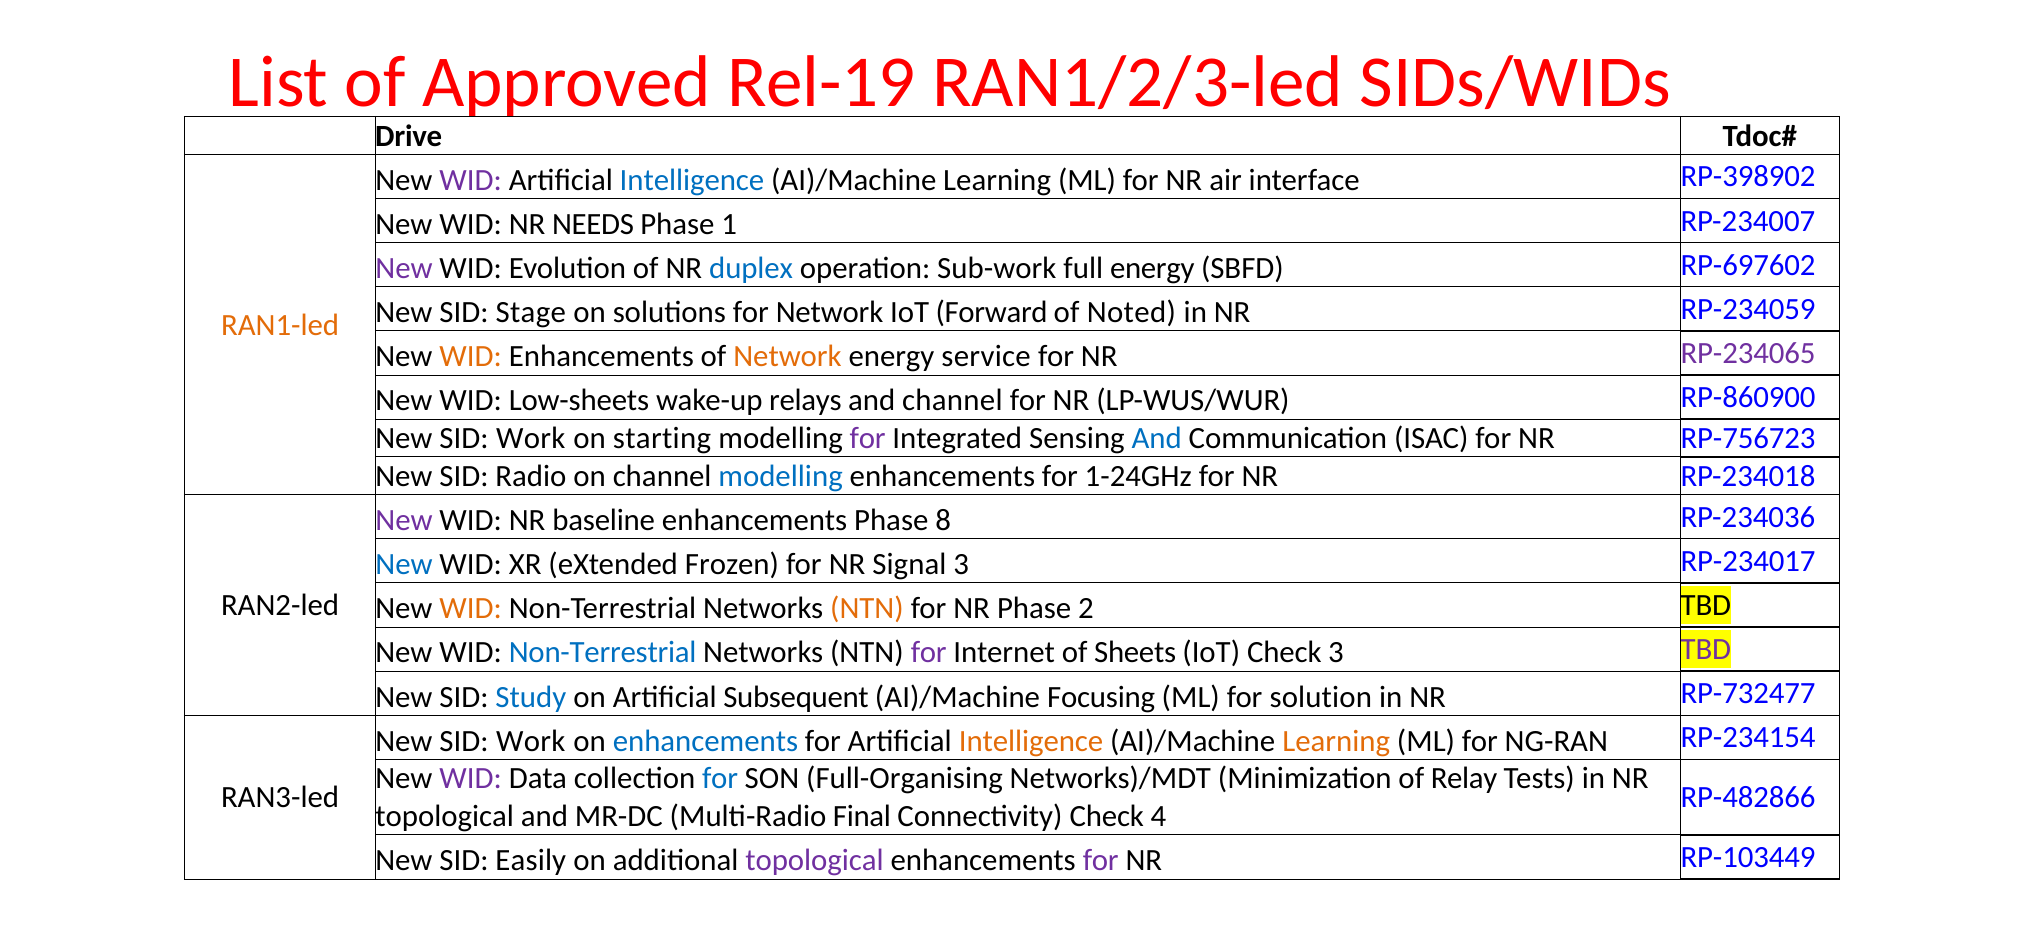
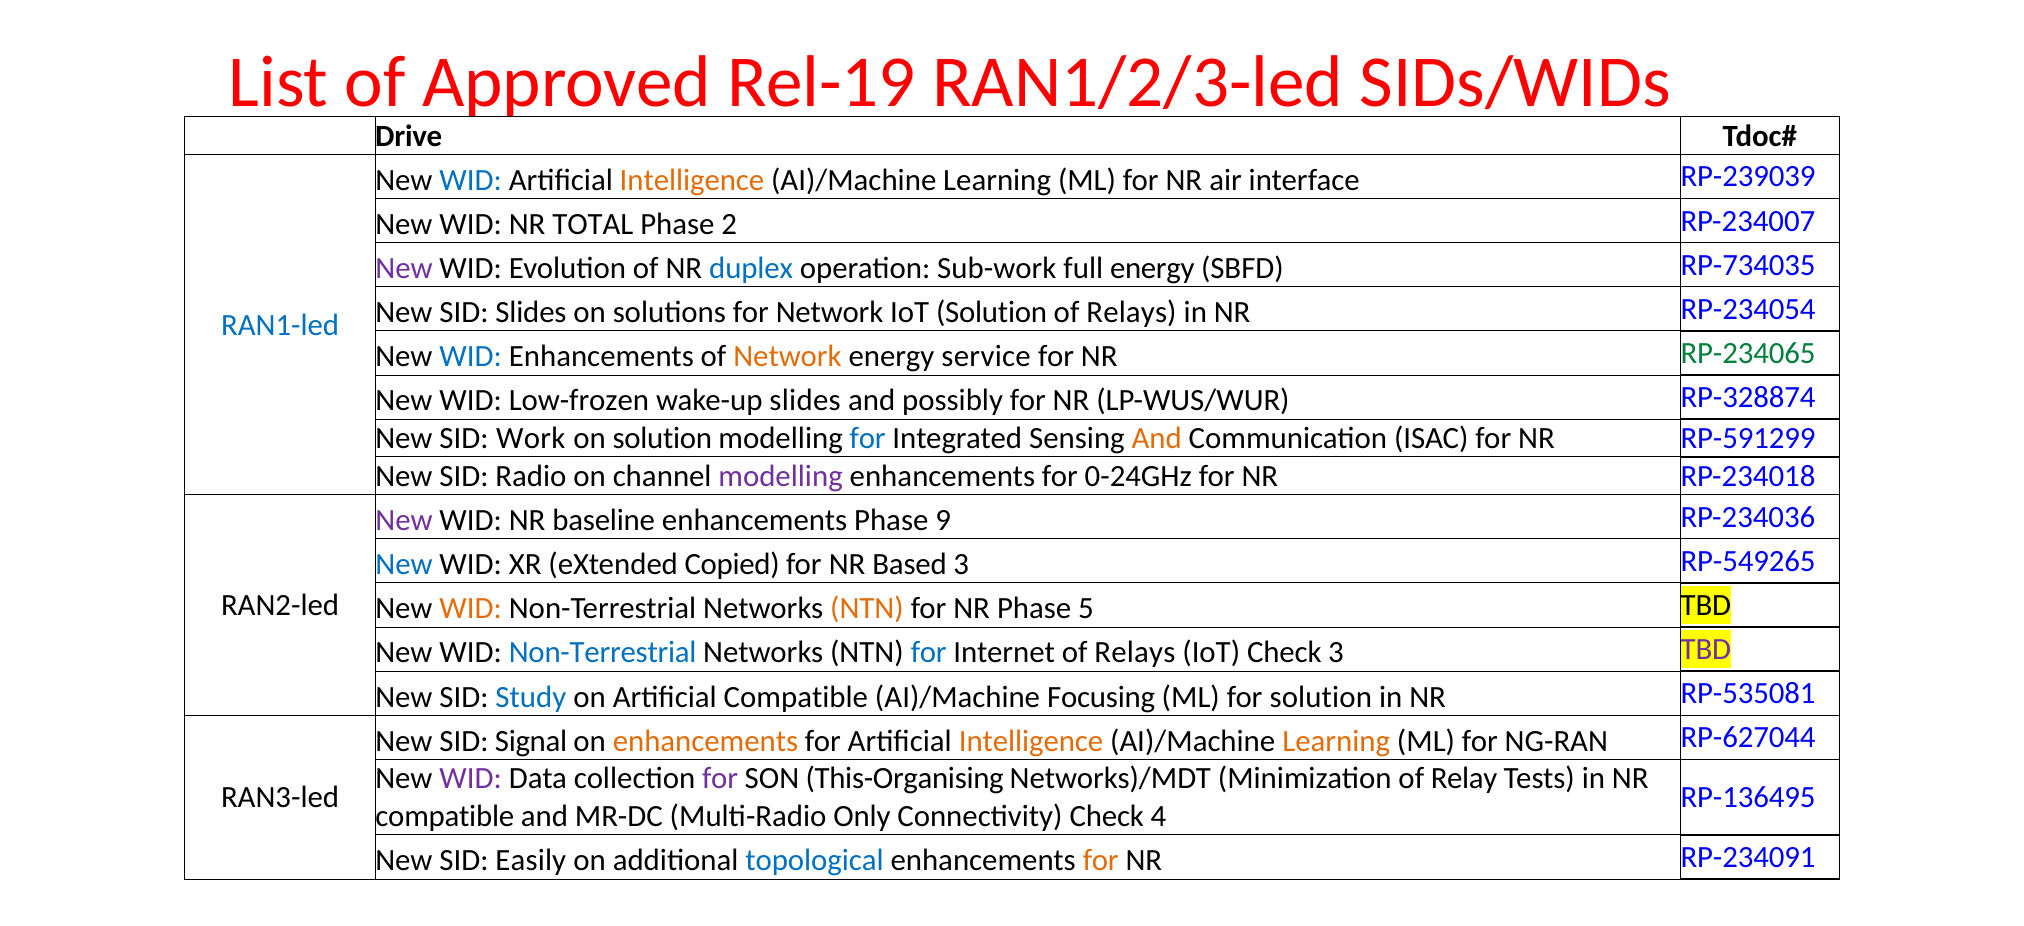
WID colour: purple -> blue (471, 180)
Intelligence colour: blue -> orange (692, 180)
RP-398902: RP-398902 -> RP-239039 (1748, 177)
NEEDS: NEEDS -> TOTAL (593, 224)
1: 1 -> 2 (729, 224)
RP-697602: RP-697602 -> RP-734035 (1748, 265)
SID Stage: Stage -> Slides (531, 312)
IoT Forward: Forward -> Solution (992, 312)
Noted: Noted -> Relays (1131, 312)
RP-234059: RP-234059 -> RP-234054 (1748, 309)
RAN1-led colour: orange -> blue (280, 325)
WID colour: orange -> blue (471, 356)
RP-234065 colour: purple -> green (1748, 353)
Low-sheets: Low-sheets -> Low-frozen (579, 401)
wake-up relays: relays -> slides (805, 401)
and channel: channel -> possibly (953, 401)
RP-860900: RP-860900 -> RP-328874 (1748, 397)
on starting: starting -> solution (662, 438)
for colour: purple -> blue (868, 438)
And colour: blue -> orange (1157, 438)
RP-756723: RP-756723 -> RP-591299 (1748, 438)
modelling colour: blue -> purple (781, 476)
1-24GHz: 1-24GHz -> 0-24GHz (1138, 476)
8: 8 -> 9 (943, 520)
Frozen: Frozen -> Copied (732, 564)
Signal: Signal -> Based (910, 564)
RP-234017: RP-234017 -> RP-549265 (1748, 561)
2: 2 -> 5 (1086, 608)
for colour: purple -> blue (929, 652)
Internet of Sheets: Sheets -> Relays (1135, 652)
Artificial Subsequent: Subsequent -> Compatible (796, 697)
RP-732477: RP-732477 -> RP-535081 (1748, 693)
Work: Work -> Signal (531, 741)
enhancements colour: blue -> orange (705, 741)
RP-234154: RP-234154 -> RP-627044 (1748, 737)
for colour: blue -> purple (720, 778)
Full-Organising: Full-Organising -> This-Organising (905, 778)
RP-482866: RP-482866 -> RP-136495 (1748, 797)
topological: topological -> compatible (445, 816)
Final: Final -> Only (862, 816)
topological colour: purple -> blue (814, 860)
for colour: purple -> orange (1101, 860)
RP-103449: RP-103449 -> RP-234091 (1748, 857)
